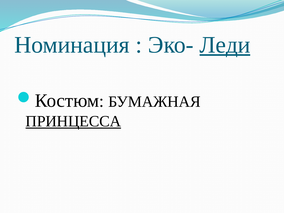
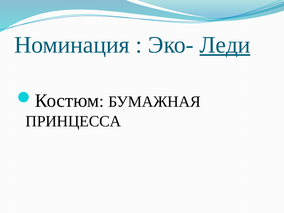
ПРИНЦЕССА underline: present -> none (73, 121)
